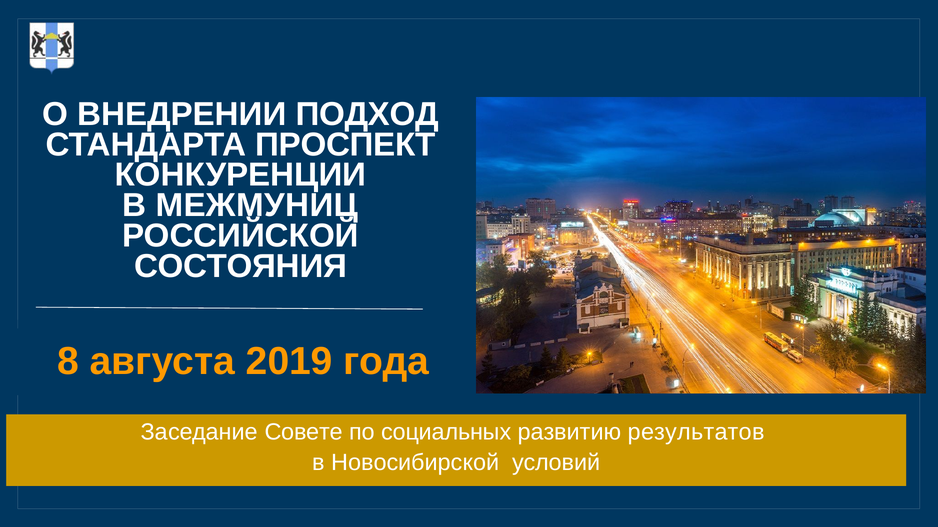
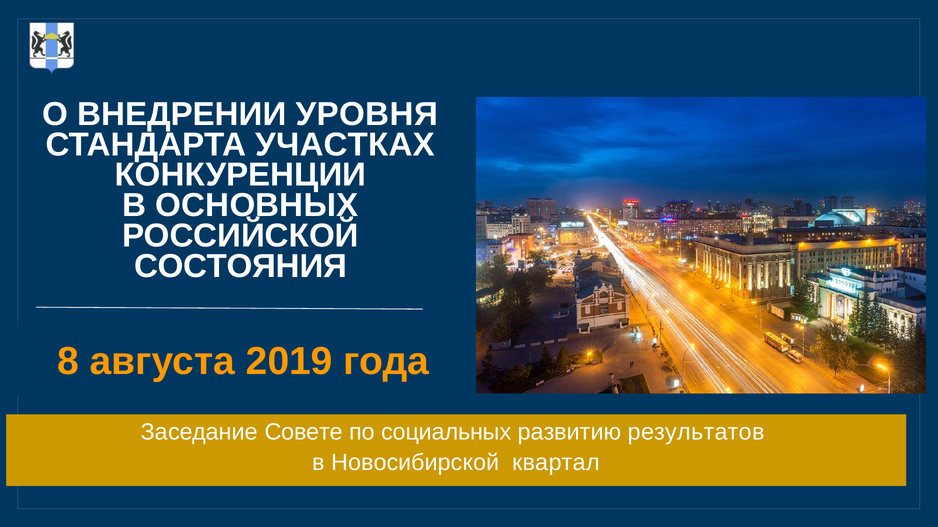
ПОДХОД: ПОДХОД -> УРОВНЯ (367, 114)
ПРОСПЕКТ: ПРОСПЕКТ -> УЧАСТКАХ (345, 145)
МЕЖМУНИЦ: МЕЖМУНИЦ -> ОСНОВНЫХ (257, 206)
условий: условий -> квартал (556, 463)
